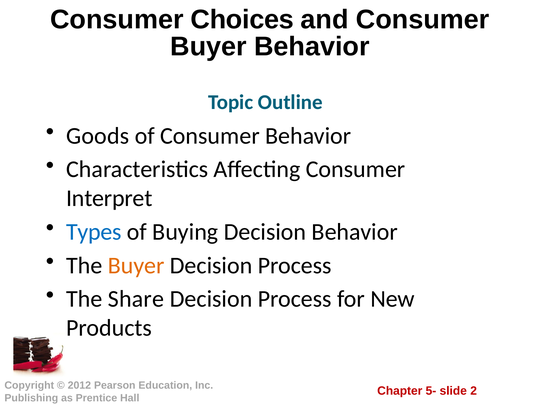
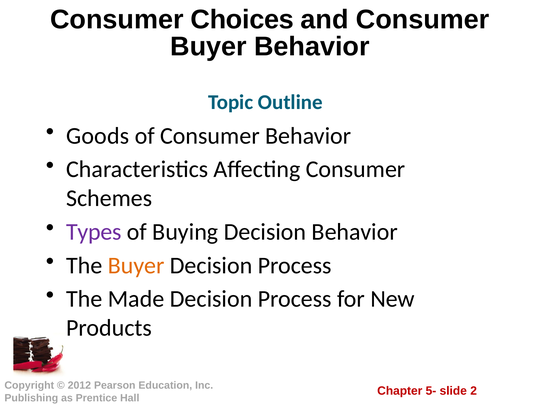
Interpret: Interpret -> Schemes (109, 198)
Types colour: blue -> purple (94, 232)
Share: Share -> Made (136, 299)
